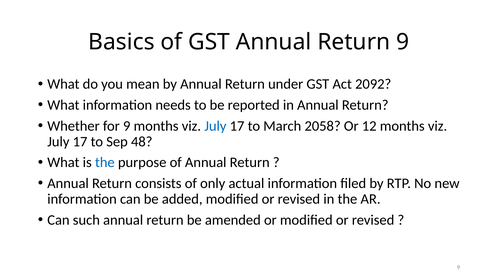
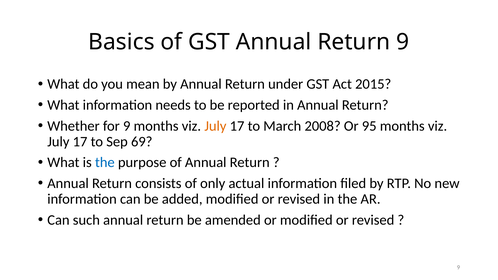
2092: 2092 -> 2015 (373, 84)
July colour: blue -> orange (215, 126)
2058: 2058 -> 2008 (323, 126)
12: 12 -> 95 (369, 126)
48: 48 -> 69 (142, 142)
